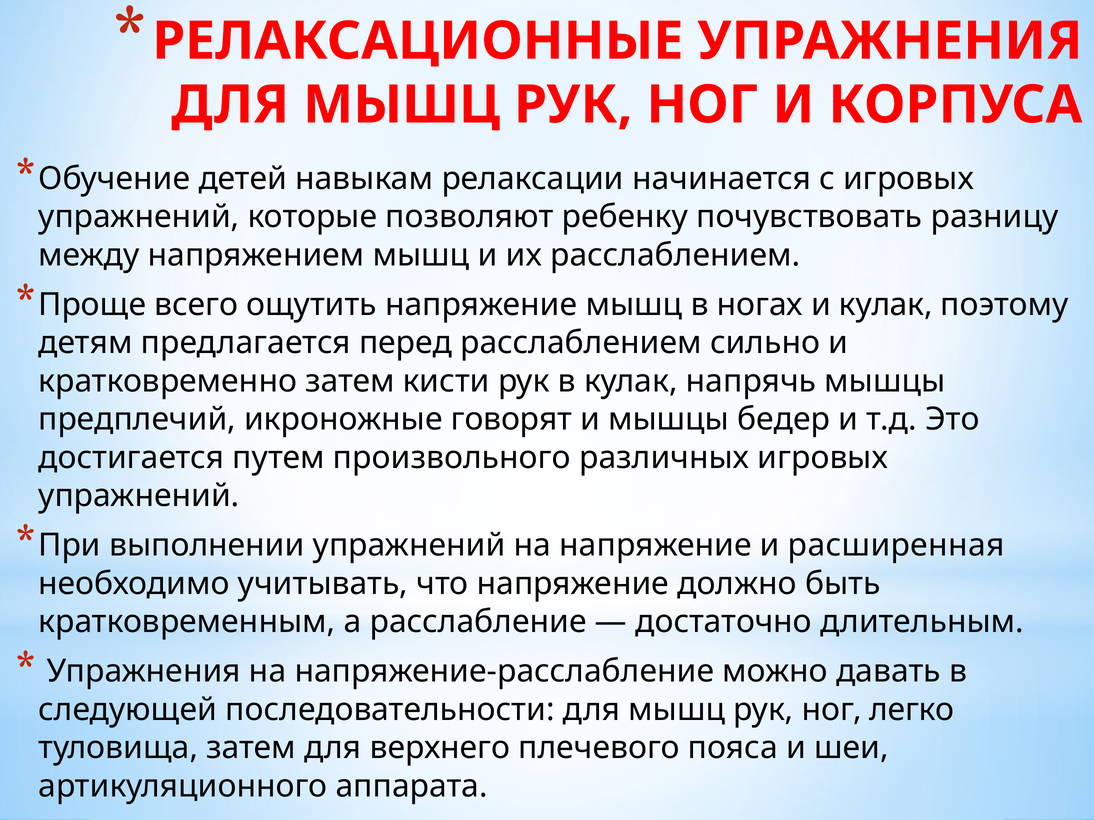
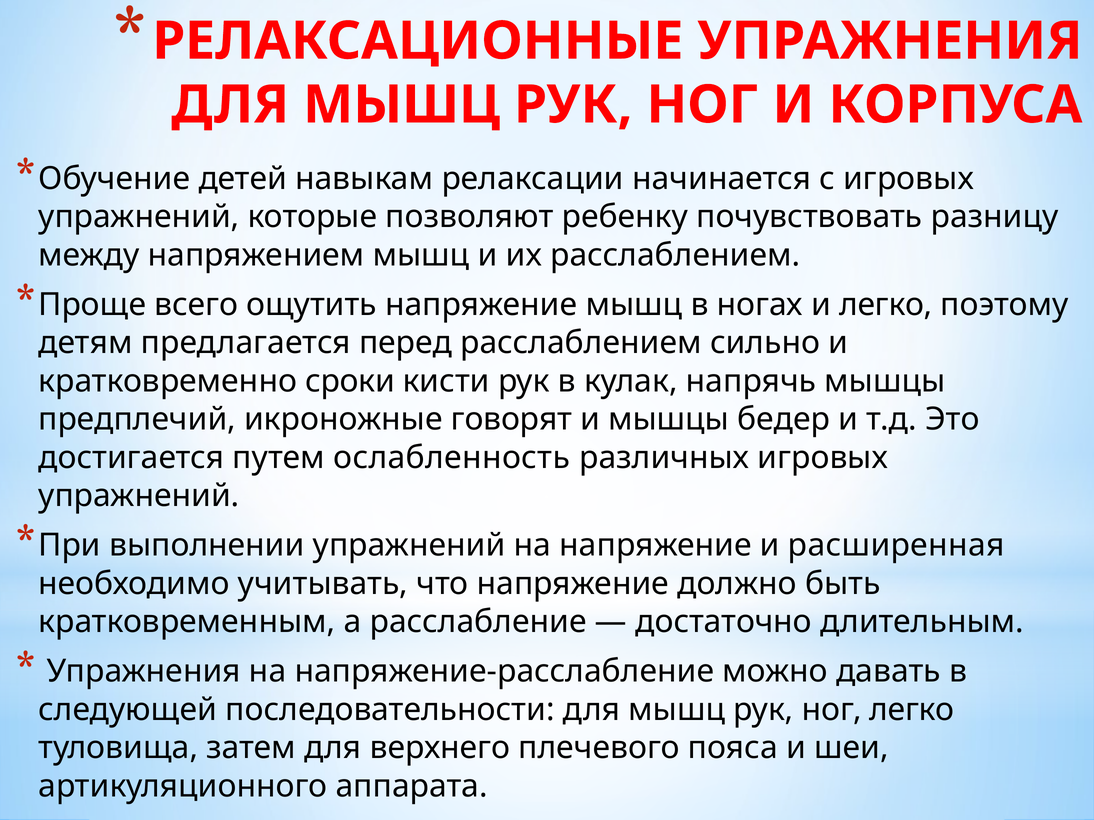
и кулак: кулак -> легко (886, 305)
кратковременно затем: затем -> сроки (350, 381)
произвольного: произвольного -> ослабленность (452, 458)
